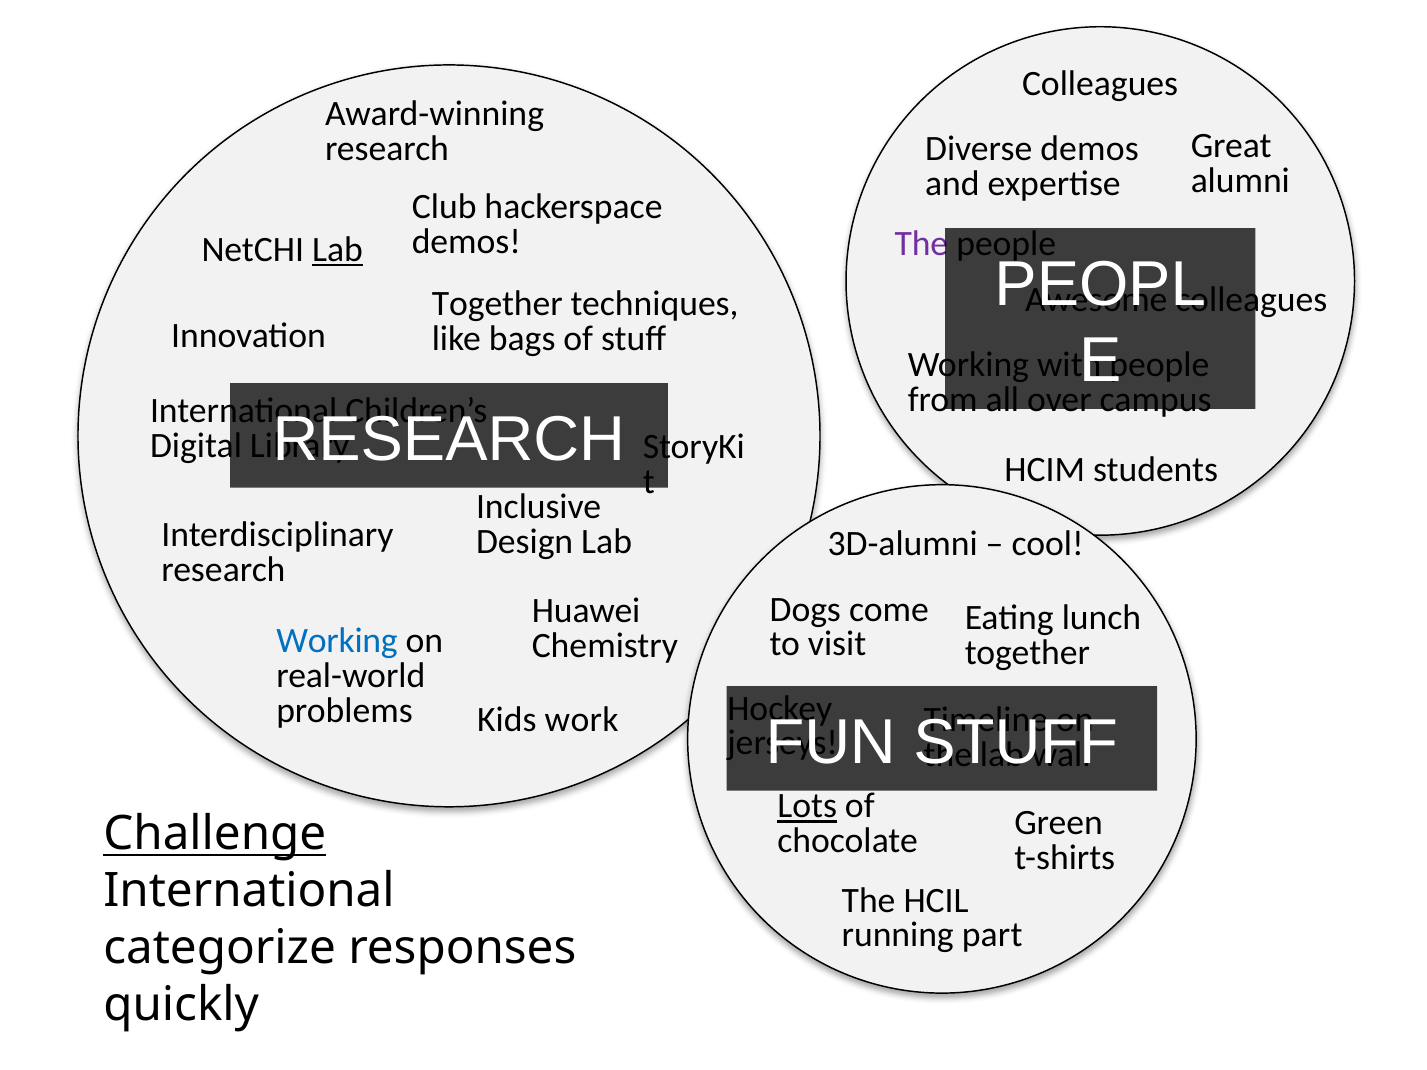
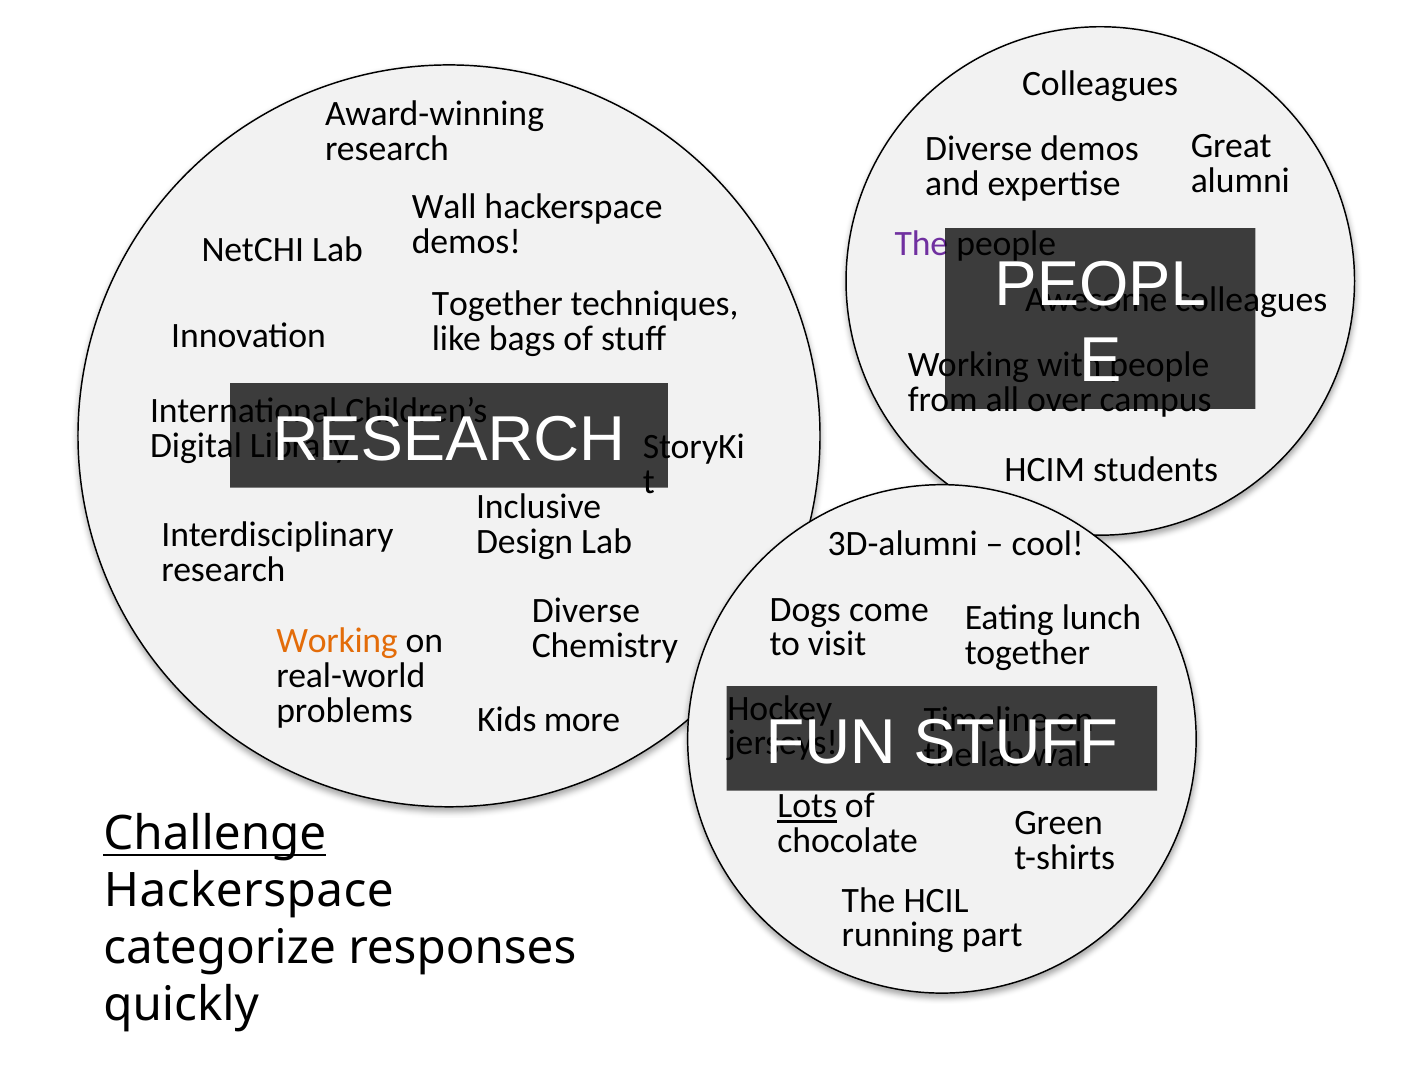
Club: Club -> Wall (444, 207)
Lab underline: present -> none (338, 250)
Huawei: Huawei -> Diverse (586, 611)
Working colour: blue -> orange (337, 641)
work: work -> more (582, 720)
International: International -> Hackerspace (249, 891)
